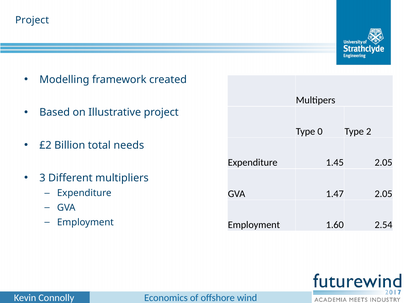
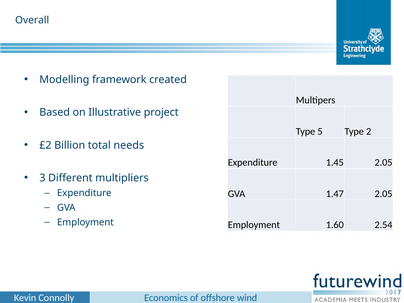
Project: Project -> Overall (32, 20)
0: 0 -> 5 (320, 131)
